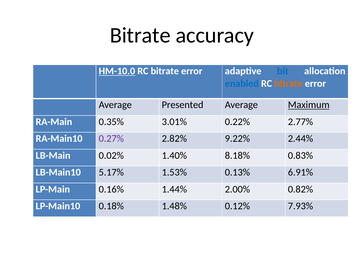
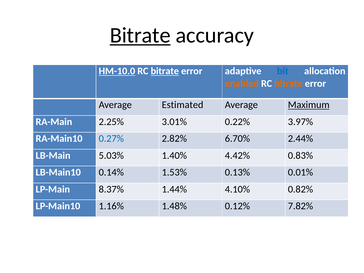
Bitrate underline: none -> present (140, 35)
bitrate underline: none -> present (165, 71)
enabled colour: blue -> orange (242, 84)
Presented: Presented -> Estimated (183, 105)
0.35%: 0.35% -> 2.25% (111, 122)
2.77%: 2.77% -> 3.97% (300, 122)
0.27% colour: purple -> blue (111, 139)
9.22%: 9.22% -> 6.70% (237, 139)
0.02%: 0.02% -> 5.03% (111, 155)
8.18%: 8.18% -> 4.42% (237, 155)
5.17%: 5.17% -> 0.14% (111, 172)
6.91%: 6.91% -> 0.01% (300, 172)
0.16%: 0.16% -> 8.37% (111, 189)
2.00%: 2.00% -> 4.10% (237, 189)
0.18%: 0.18% -> 1.16% (111, 206)
7.93%: 7.93% -> 7.82% (300, 206)
